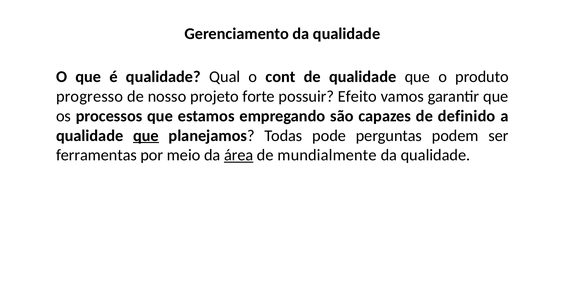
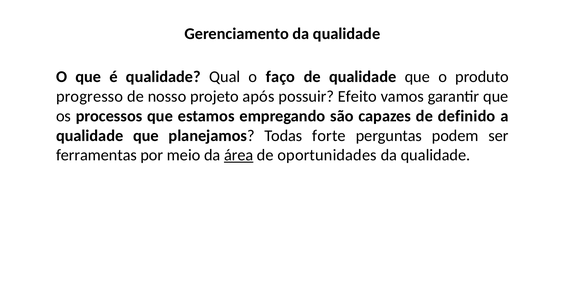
cont: cont -> faço (280, 77)
forte: forte -> após (259, 96)
que underline: present -> none (146, 135)
pode: pode -> forte (329, 135)
mundialmente: mundialmente -> oportunidades (327, 155)
